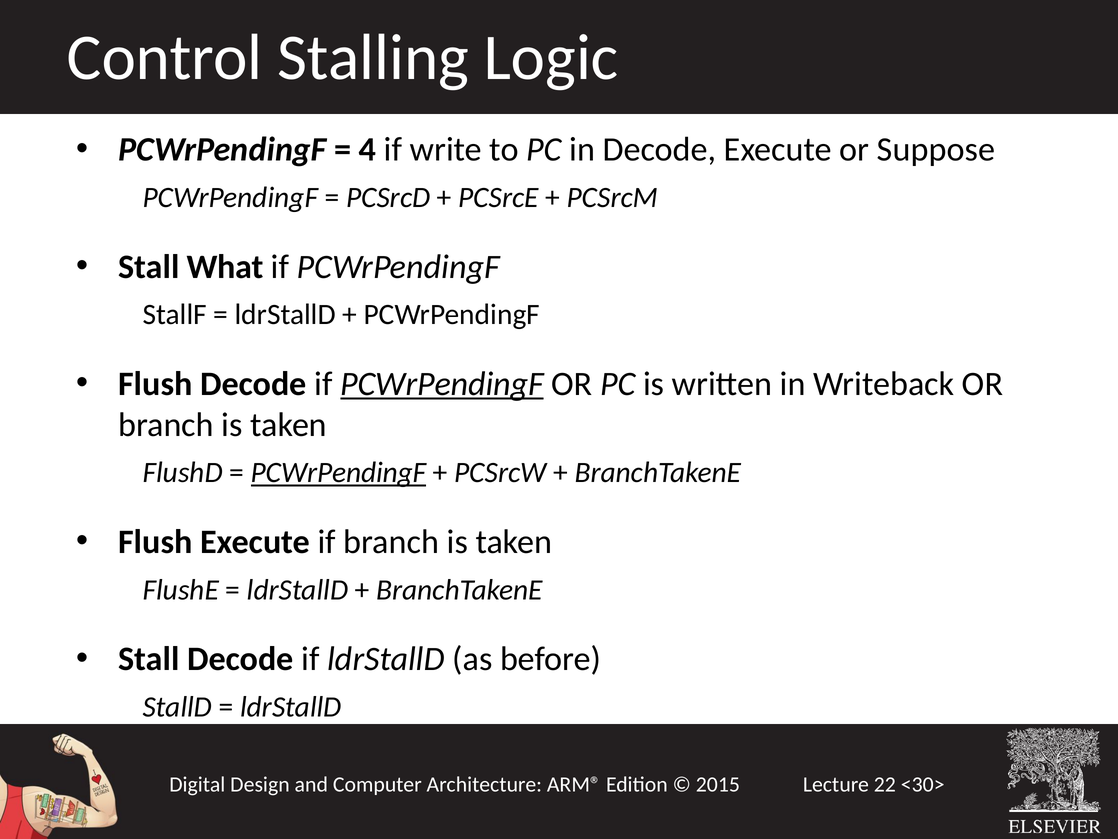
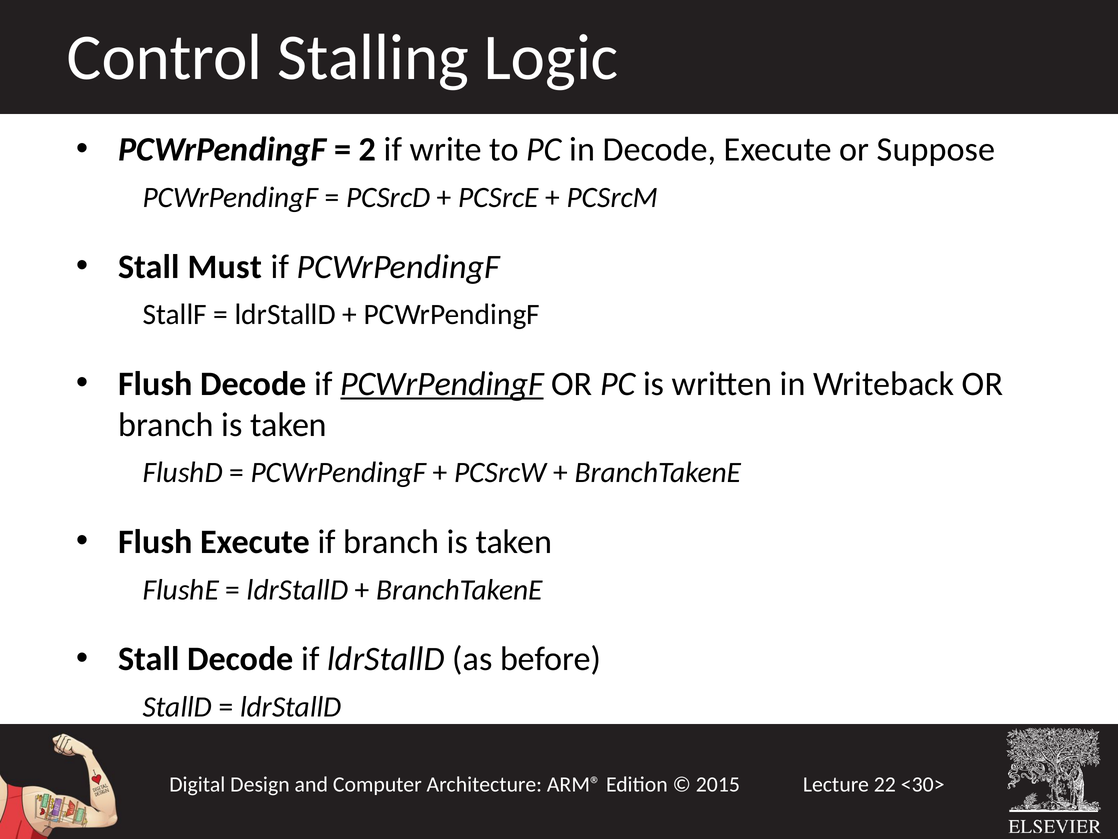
4: 4 -> 2 (368, 150)
What: What -> Must (225, 267)
PCWrPendingF underline: present -> none (339, 472)
